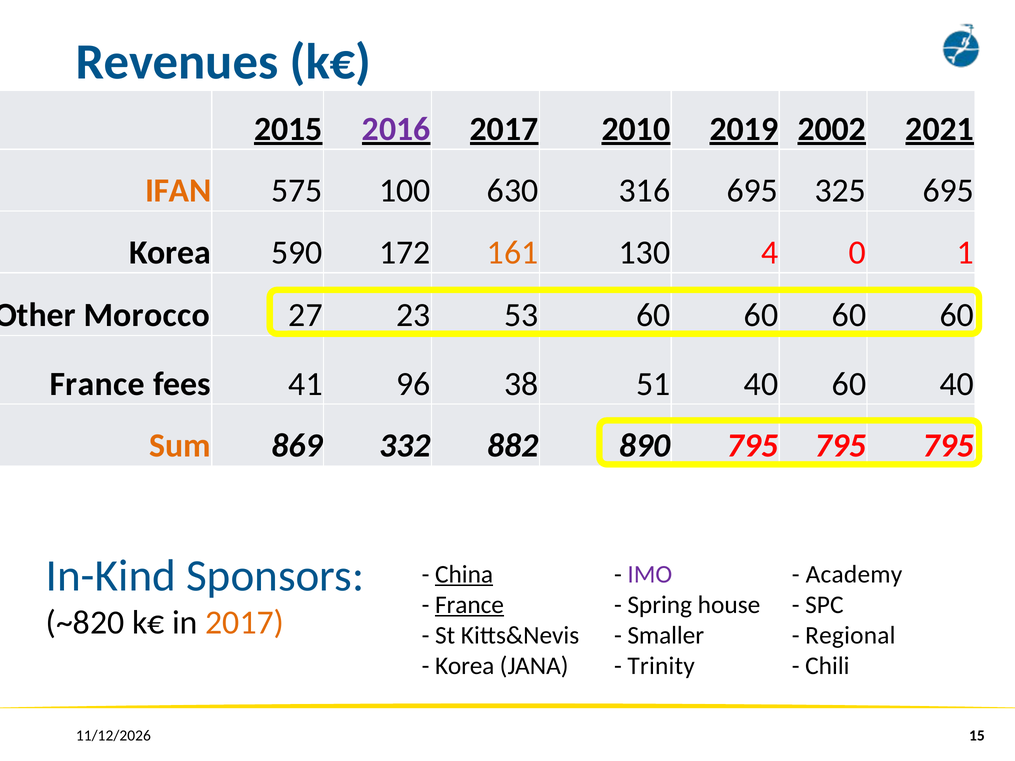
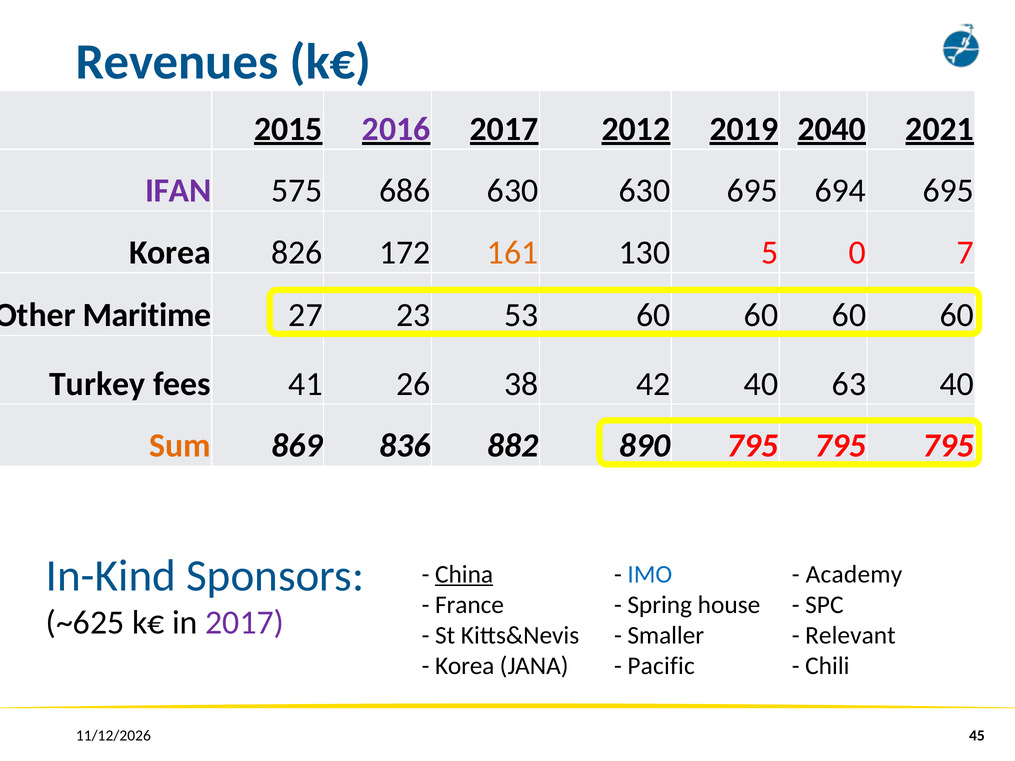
2010: 2010 -> 2012 (636, 129)
2002: 2002 -> 2040 (832, 129)
IFAN colour: orange -> purple (178, 191)
100: 100 -> 686 (405, 191)
630 316: 316 -> 630 (644, 191)
325: 325 -> 694 (840, 191)
590: 590 -> 826 (297, 253)
4: 4 -> 5 (770, 253)
1: 1 -> 7 (965, 253)
Morocco: Morocco -> Maritime (147, 315)
France: France -> Turkey (97, 384)
96: 96 -> 26 (413, 384)
51: 51 -> 42 (653, 384)
40 60: 60 -> 63 (849, 384)
332: 332 -> 836 (405, 446)
IMO colour: purple -> blue (650, 575)
France underline: present -> none (469, 605)
~820: ~820 -> ~625 (85, 623)
2017 colour: orange -> purple (245, 623)
Regional: Regional -> Relevant (850, 636)
Trinity: Trinity -> Pacific (661, 666)
15: 15 -> 45 (977, 736)
